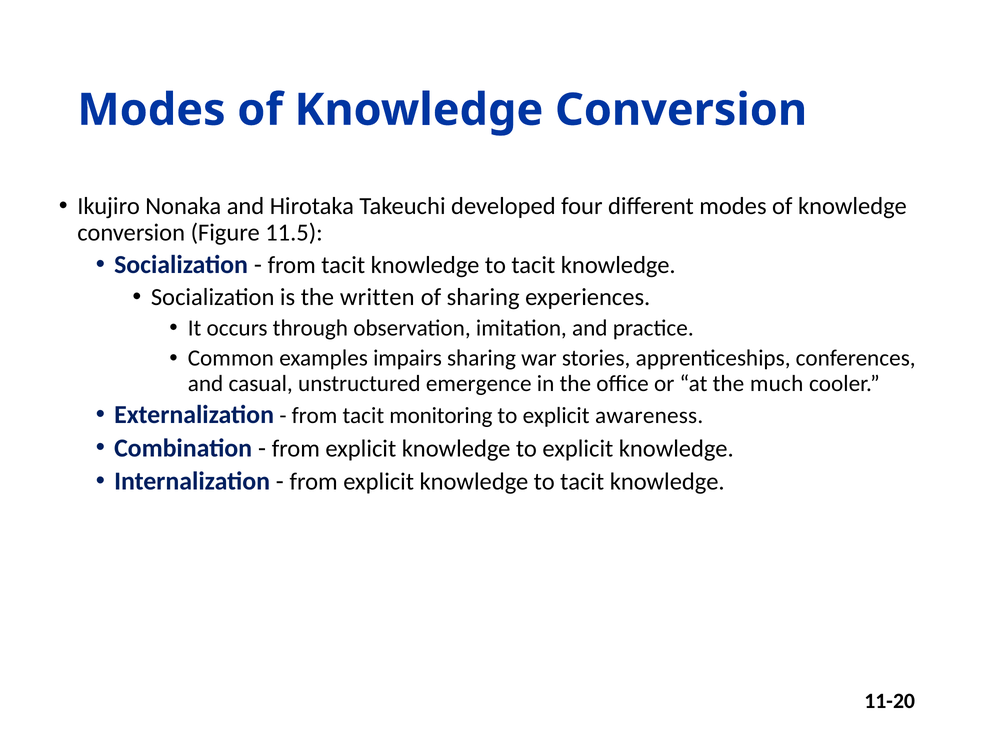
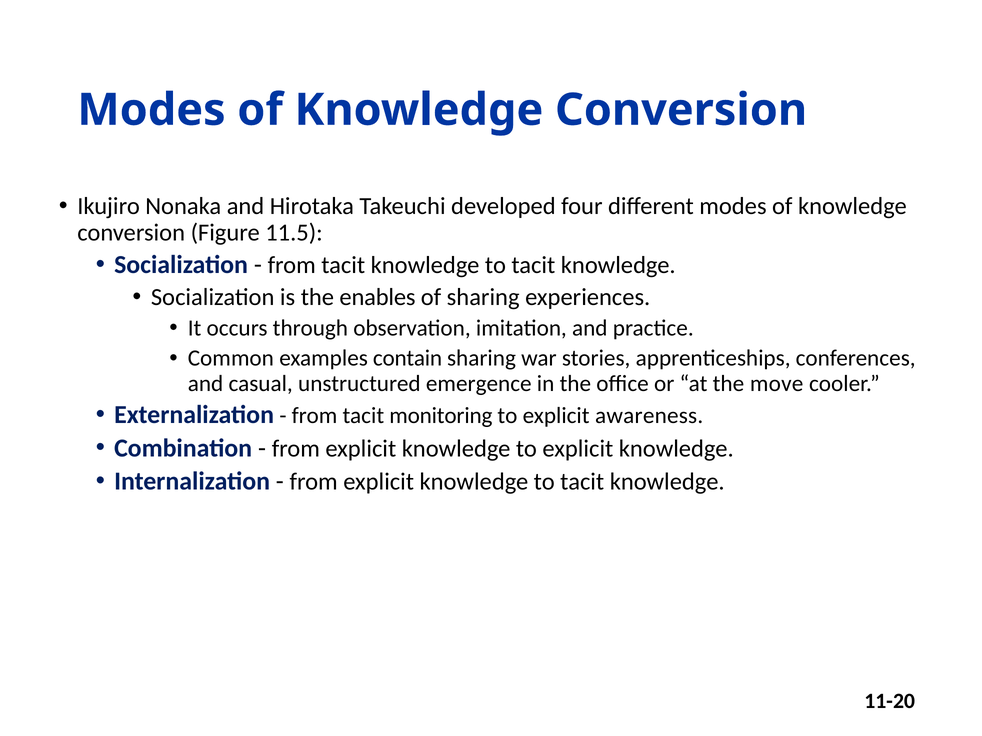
written: written -> enables (378, 297)
impairs: impairs -> contain (408, 359)
much: much -> move (777, 384)
